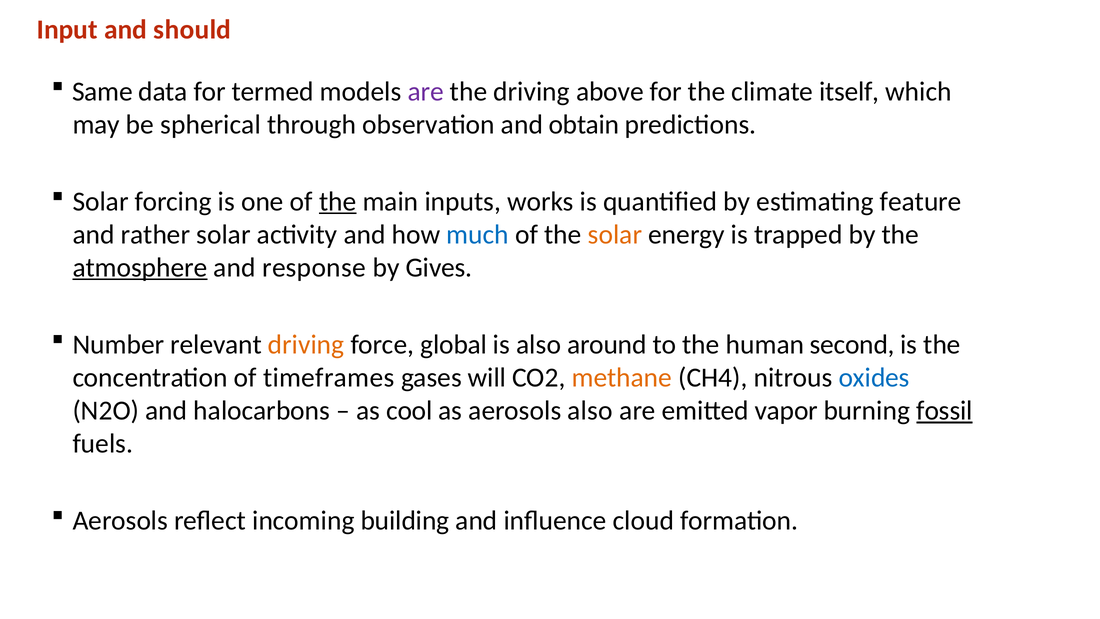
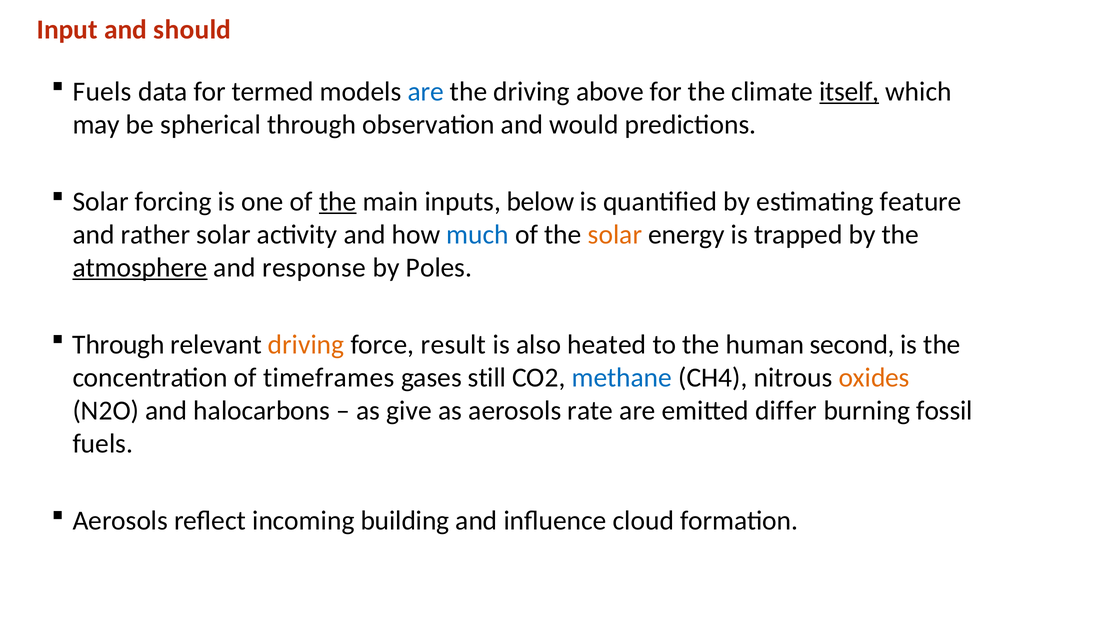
Same: Same -> Fuels (102, 91)
are colour: purple -> blue (426, 91)
itself underline: none -> present (849, 91)
obtain: obtain -> would (584, 124)
works: works -> below (540, 201)
Gives: Gives -> Poles (439, 267)
Number: Number -> Through (119, 344)
global: global -> result (453, 344)
around: around -> heated (607, 344)
will: will -> still (487, 377)
methane colour: orange -> blue (622, 377)
oxides colour: blue -> orange (874, 377)
cool: cool -> give (409, 410)
aerosols also: also -> rate (590, 410)
vapor: vapor -> differ (786, 410)
fossil underline: present -> none (945, 410)
